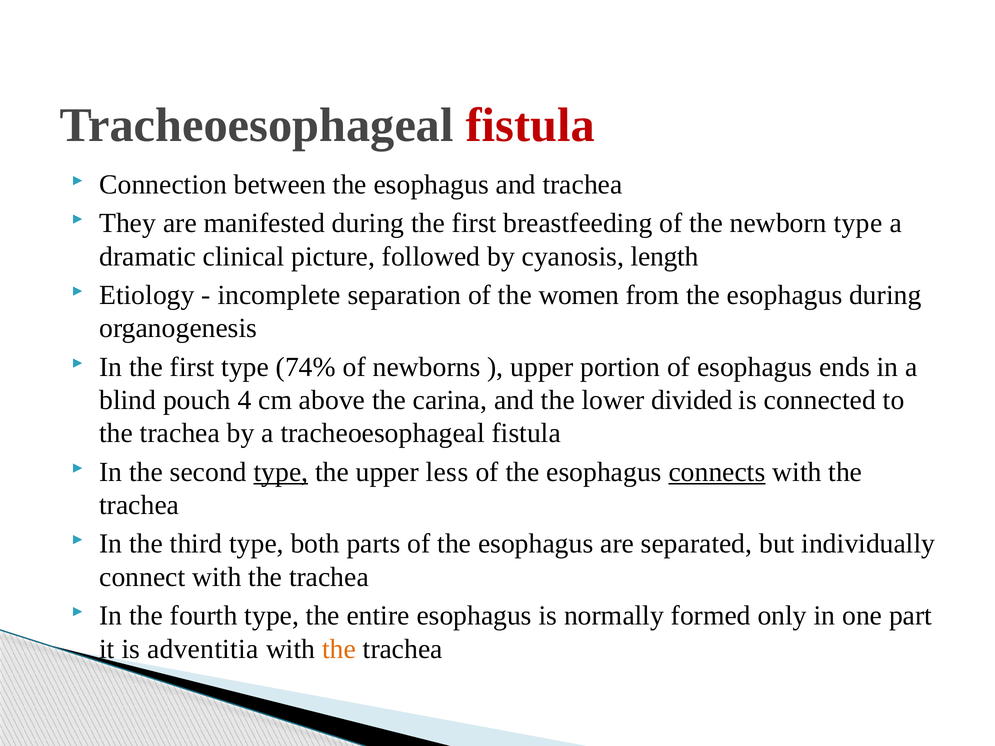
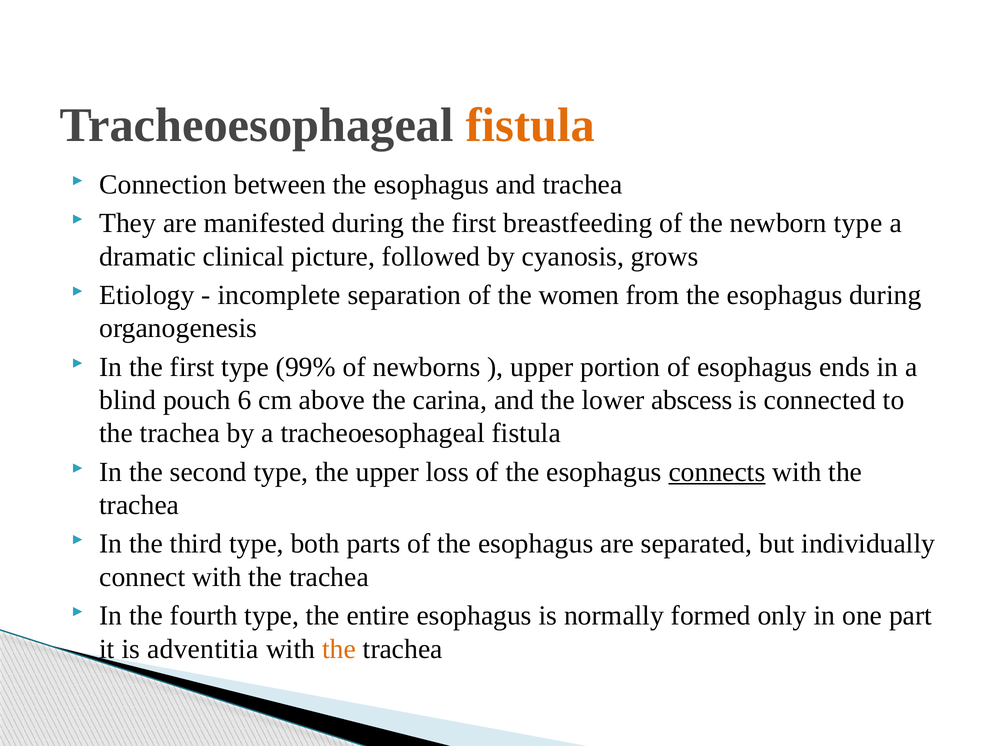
fistula colour: red -> orange (530, 125)
length: length -> grows (665, 257)
74%: 74% -> 99% (306, 367)
4: 4 -> 6 (244, 400)
divided: divided -> abscess (692, 400)
type underline: present -> none (281, 472)
less: less -> loss (447, 472)
